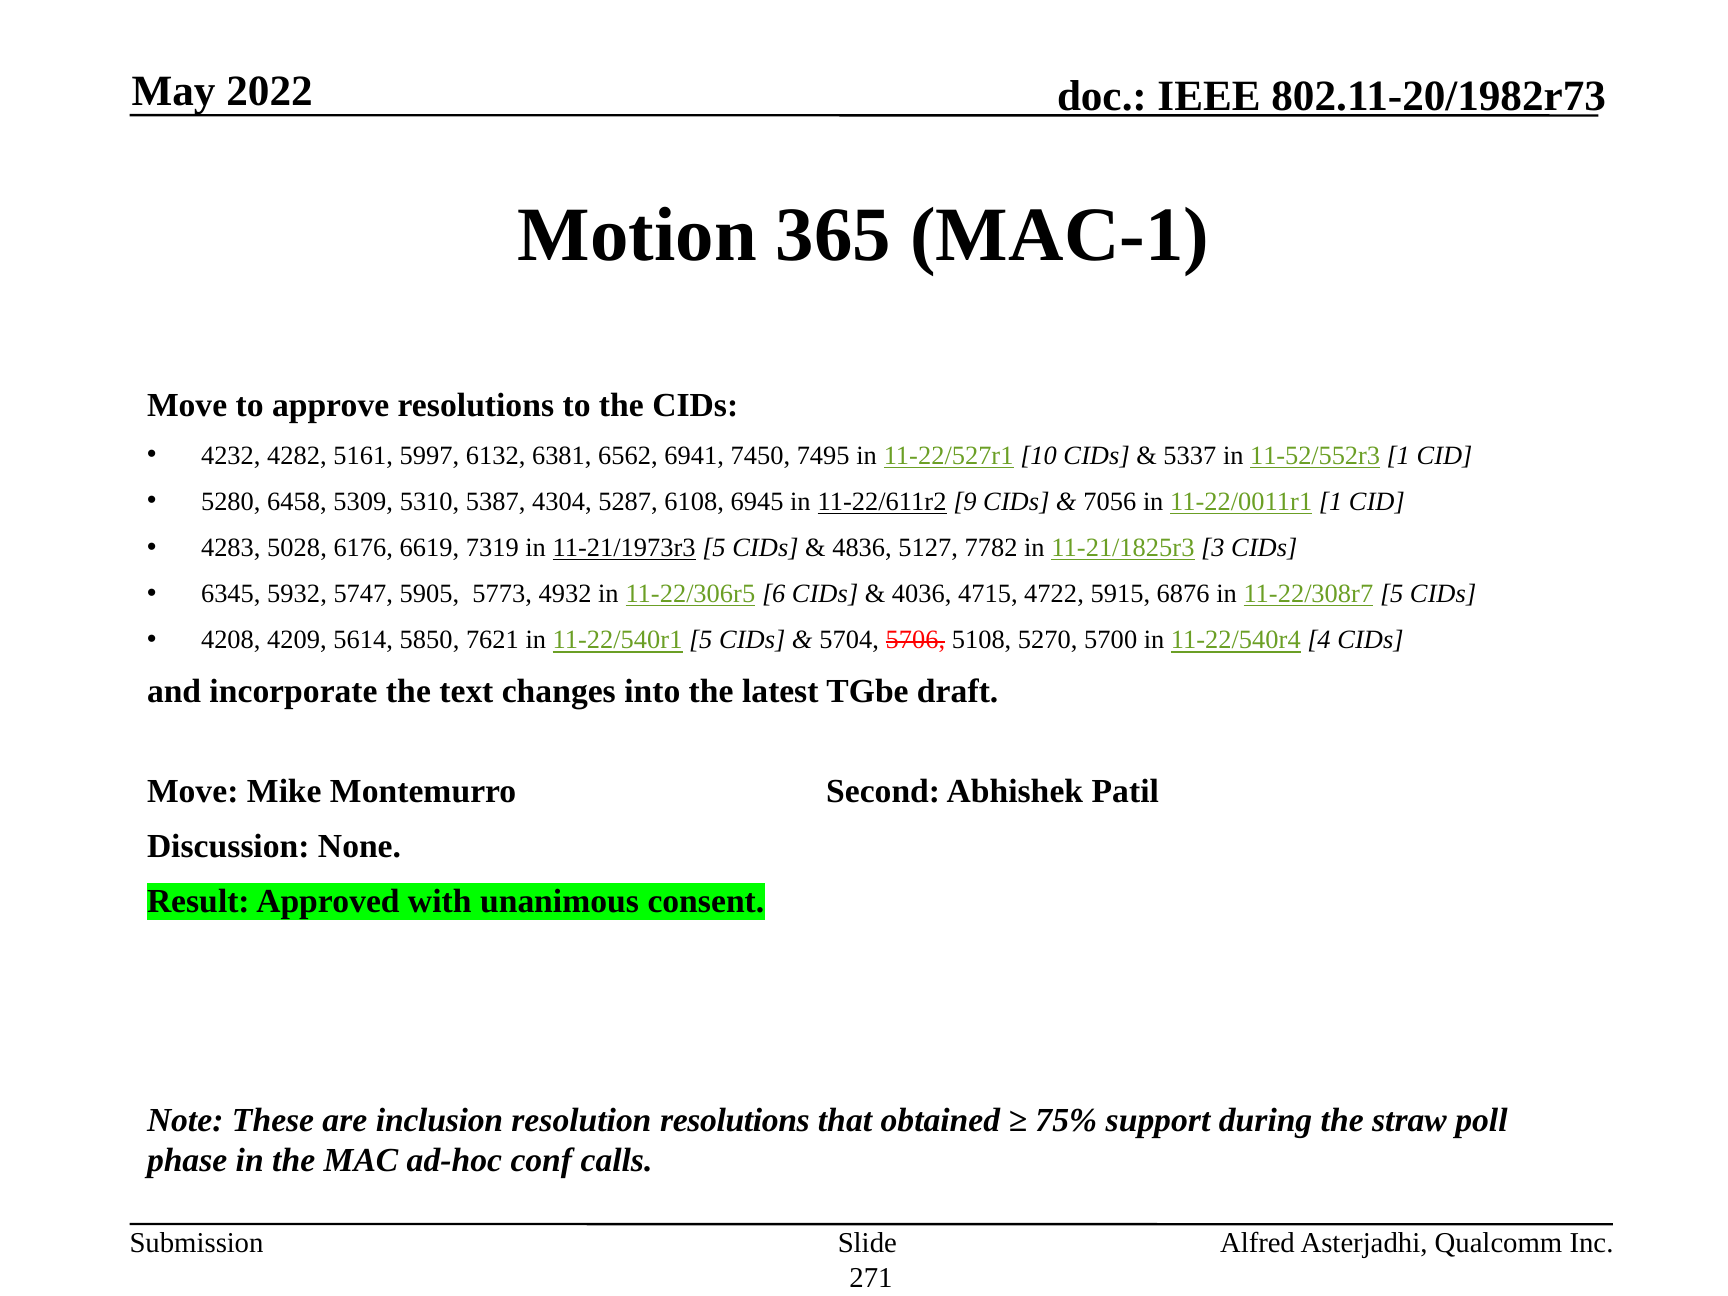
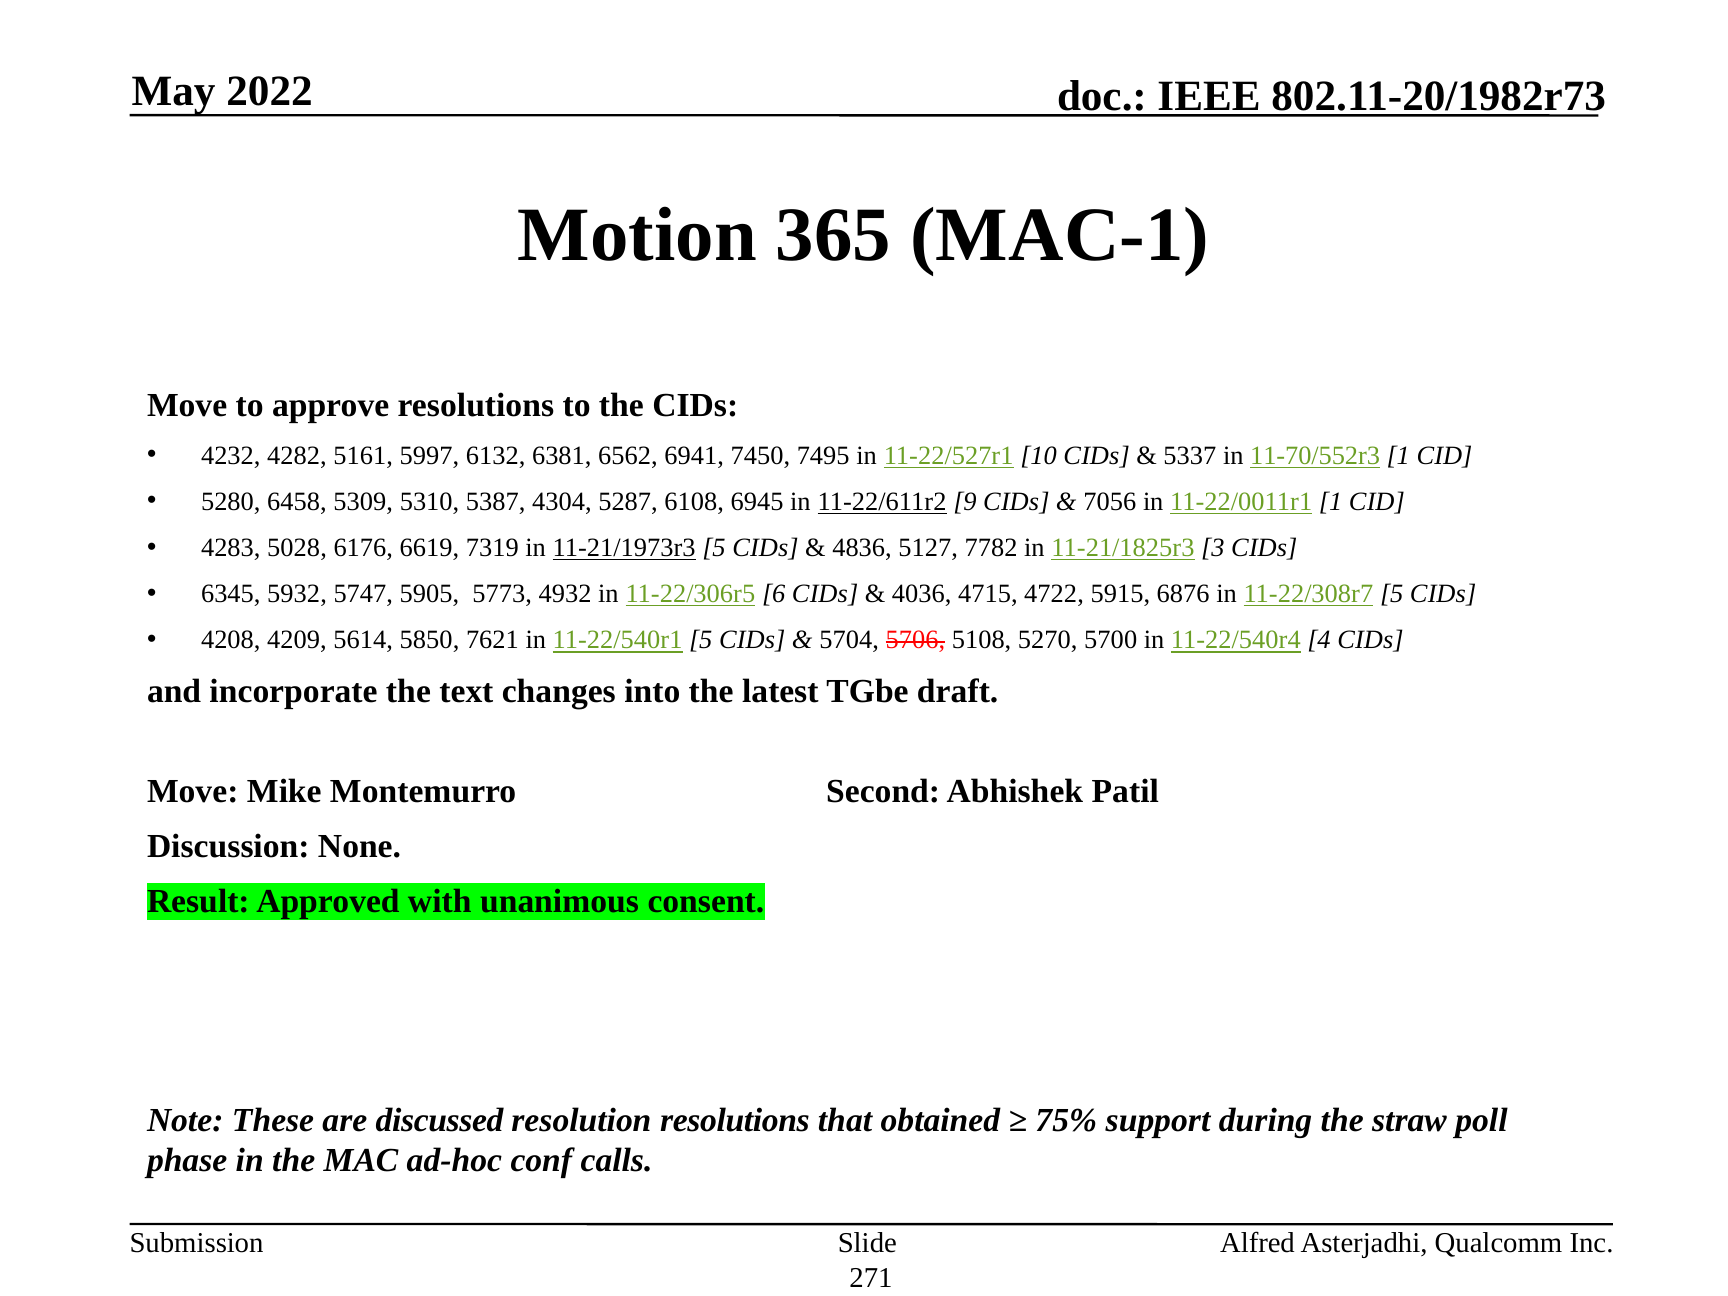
11-52/552r3: 11-52/552r3 -> 11-70/552r3 (1315, 456)
inclusion: inclusion -> discussed (440, 1120)
